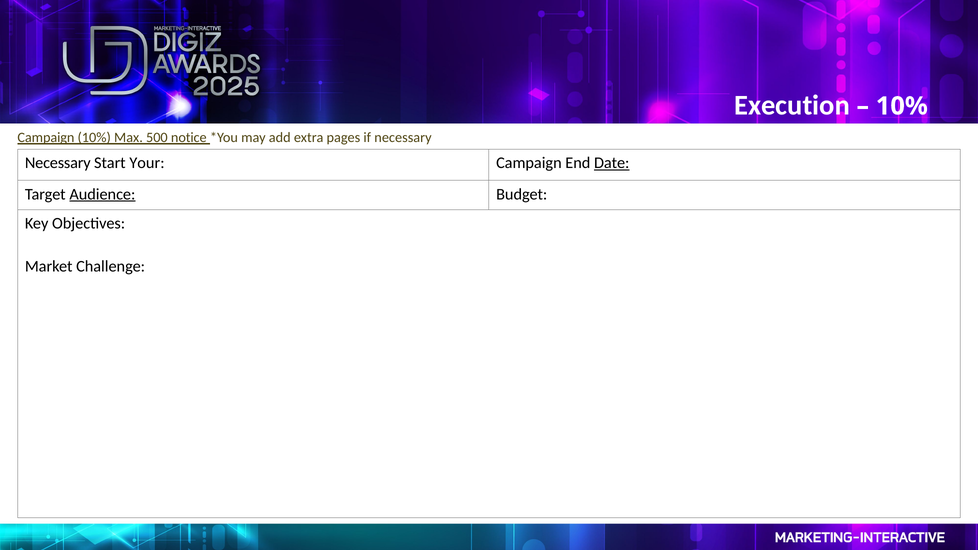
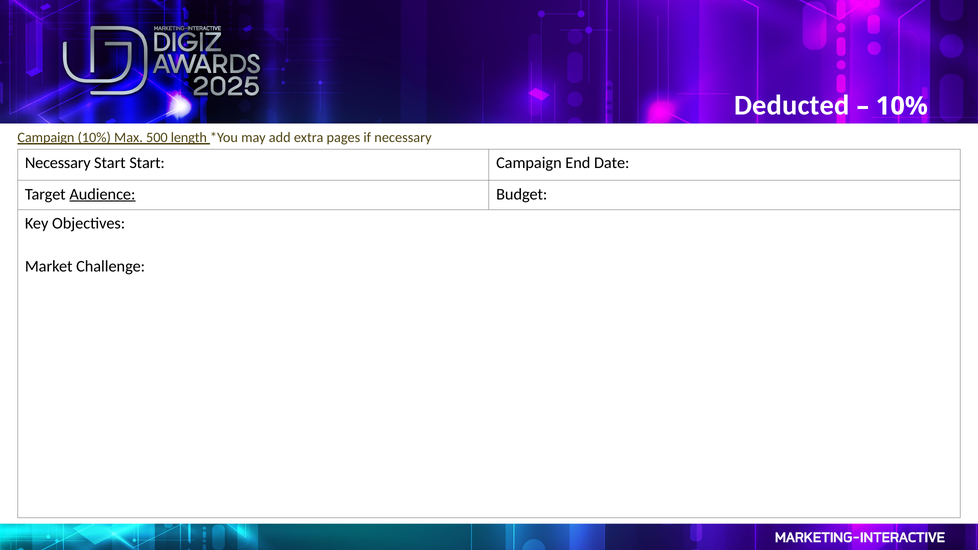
Execution: Execution -> Deducted (792, 105)
notice: notice -> length (189, 138)
Start Your: Your -> Start (147, 163)
Date underline: present -> none (612, 163)
